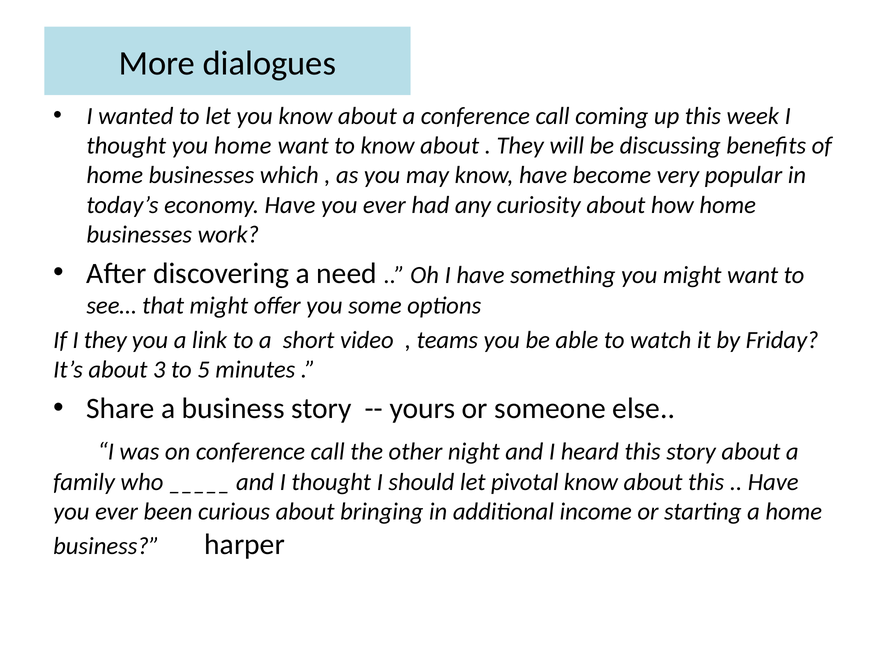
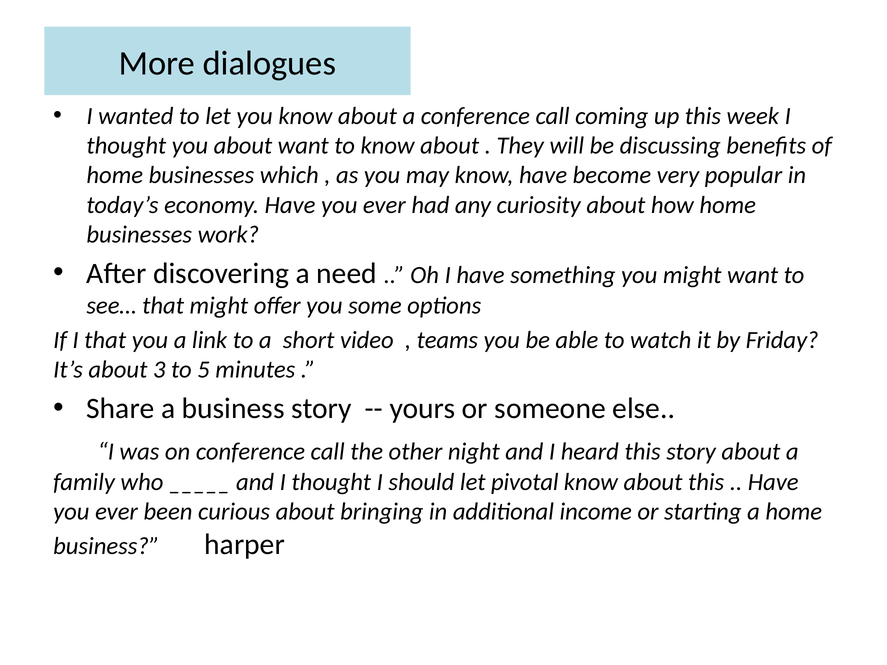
you home: home -> about (243, 146)
I they: they -> that (105, 340)
